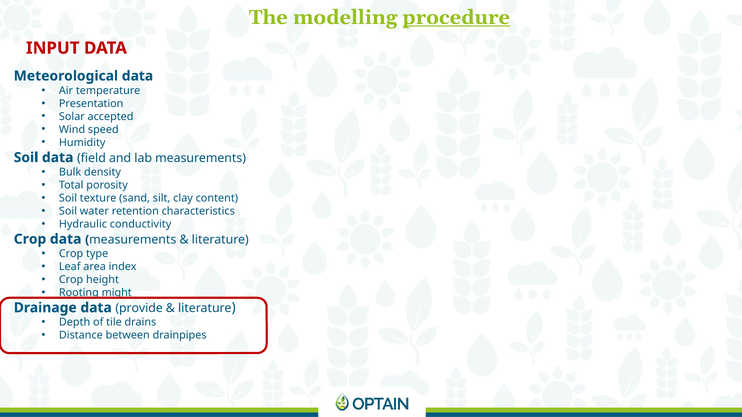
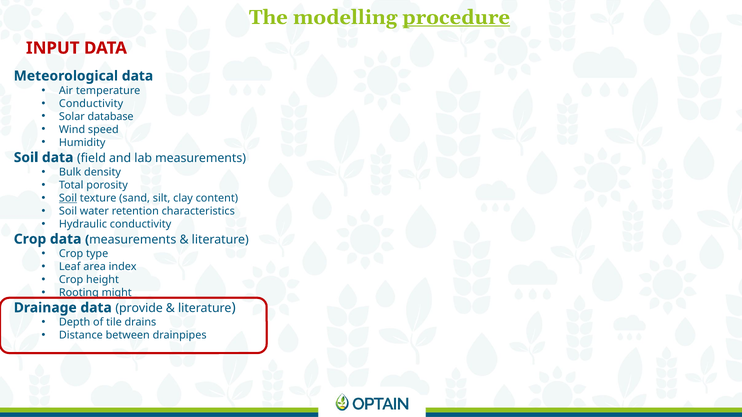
Presentation: Presentation -> Conductivity (91, 104)
accepted: accepted -> database (111, 117)
Soil underline: none -> present (68, 198)
